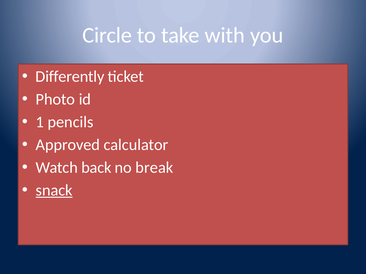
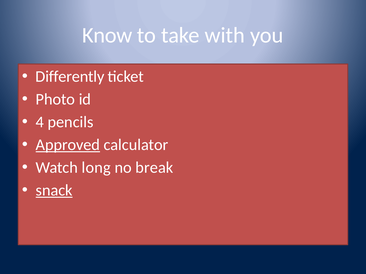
Circle: Circle -> Know (107, 35)
1: 1 -> 4 (40, 122)
Approved underline: none -> present (68, 145)
back: back -> long (96, 168)
